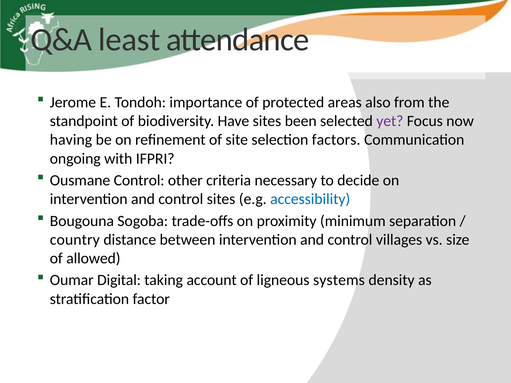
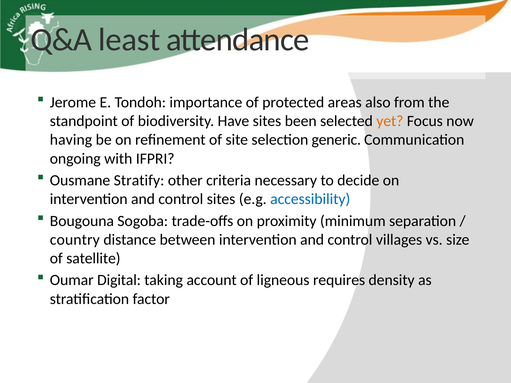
yet colour: purple -> orange (390, 121)
factors: factors -> generic (336, 140)
Ousmane Control: Control -> Stratify (139, 180)
allowed: allowed -> satellite (93, 259)
systems: systems -> requires (339, 280)
